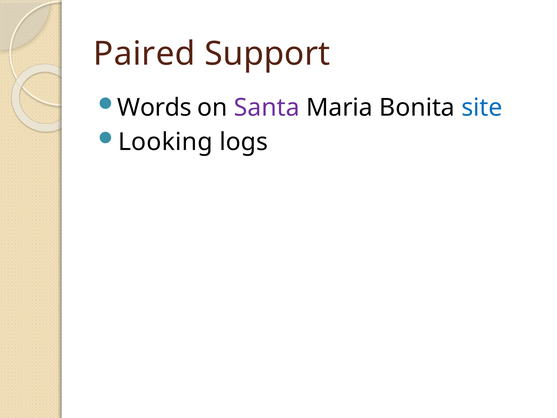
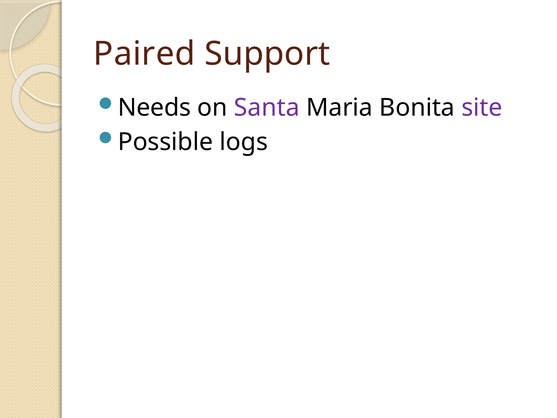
Words: Words -> Needs (154, 108)
site colour: blue -> purple (482, 108)
Looking: Looking -> Possible (165, 142)
